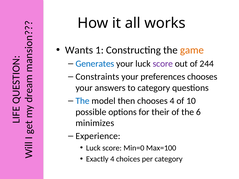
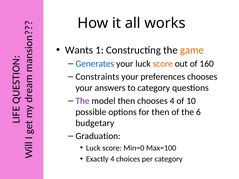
score colour: purple -> orange (163, 64)
244: 244 -> 160 (207, 64)
The colour: blue -> purple (83, 101)
for their: their -> then (161, 112)
minimizes: minimizes -> budgetary (95, 123)
Experience: Experience -> Graduation (98, 136)
